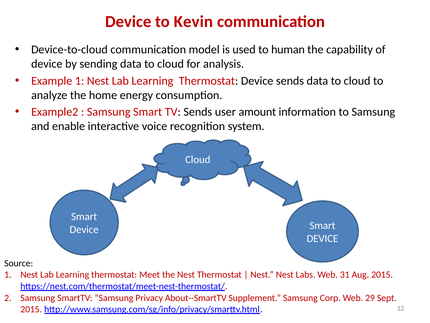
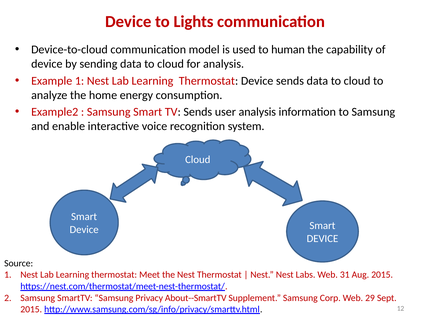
Kevin: Kevin -> Lights (193, 22)
user amount: amount -> analysis (257, 112)
